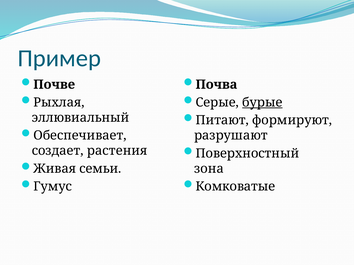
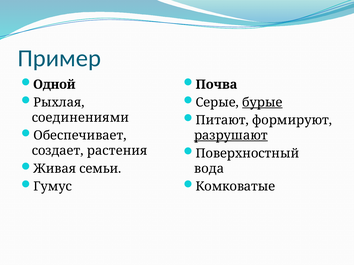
Почве: Почве -> Одной (54, 85)
эллювиальный: эллювиальный -> соединениями (80, 118)
разрушают underline: none -> present (231, 136)
зона: зона -> вода (209, 169)
